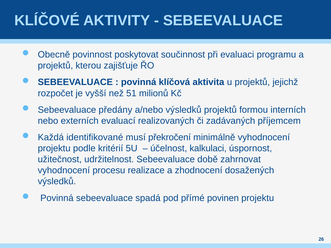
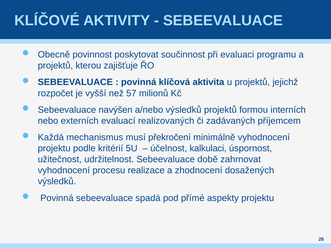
51: 51 -> 57 (131, 93)
předány: předány -> navýšen (116, 110)
identifikované: identifikované -> mechanismus (95, 137)
povinen: povinen -> aspekty (223, 198)
